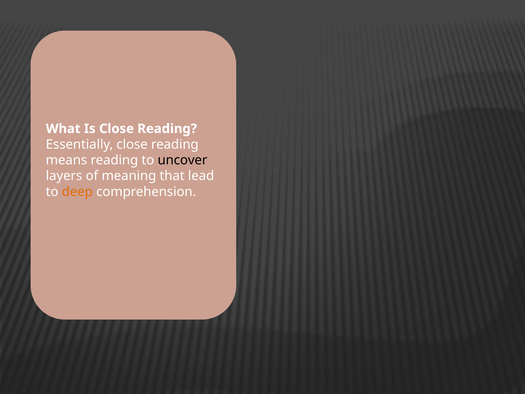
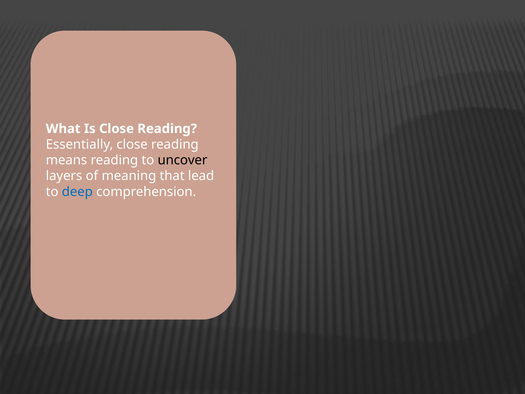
deep colour: orange -> blue (77, 192)
